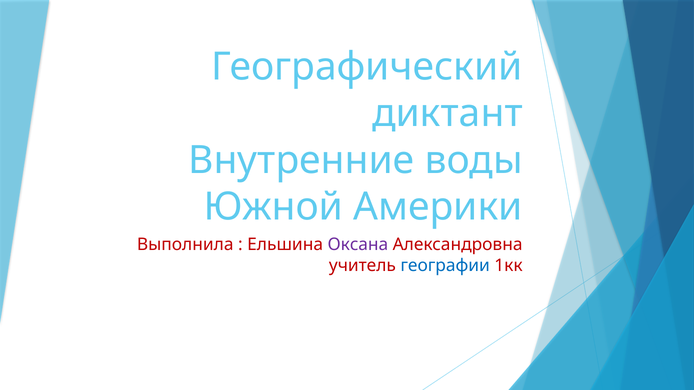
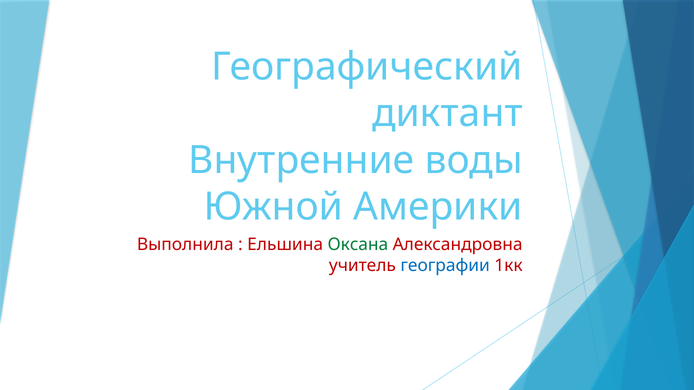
Оксана colour: purple -> green (358, 245)
